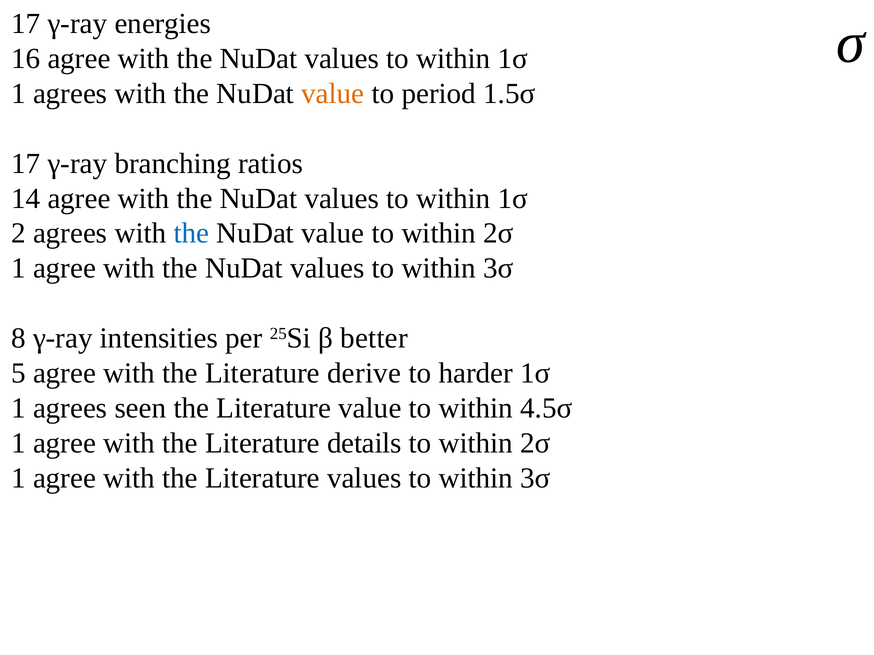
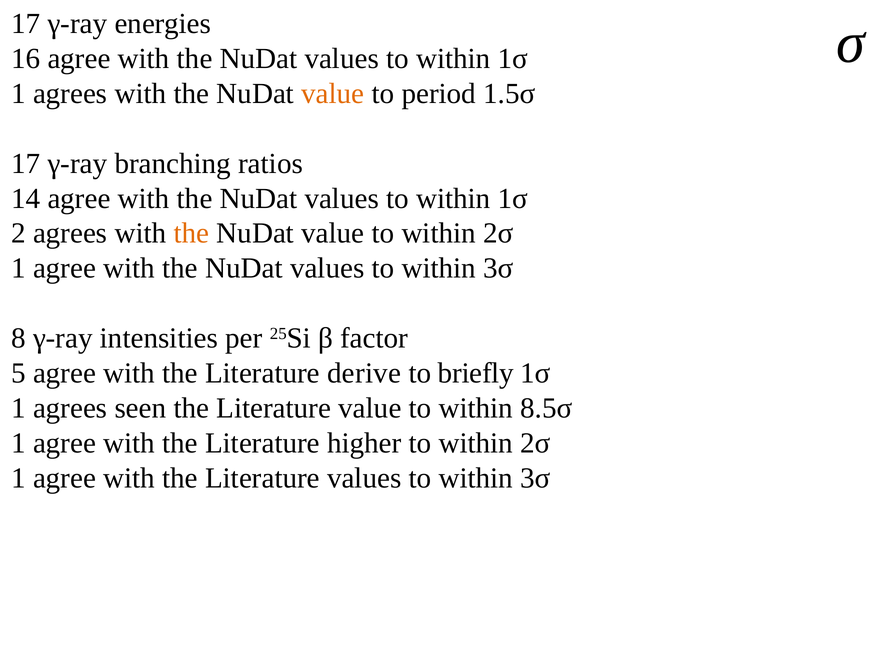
the colour: blue -> orange (191, 234)
better: better -> factor (374, 338)
harder: harder -> briefly (476, 373)
4.5σ: 4.5σ -> 8.5σ (546, 408)
details: details -> higher (364, 443)
